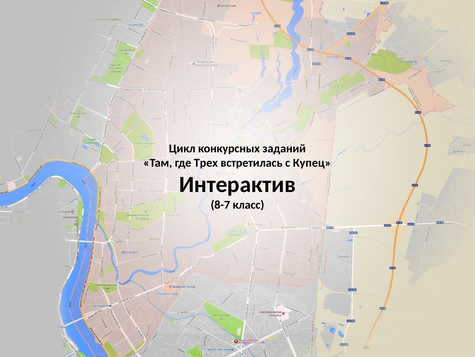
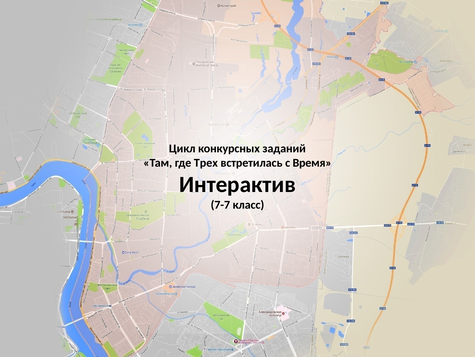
Купец: Купец -> Время (312, 162)
8-7: 8-7 -> 7-7 (220, 204)
